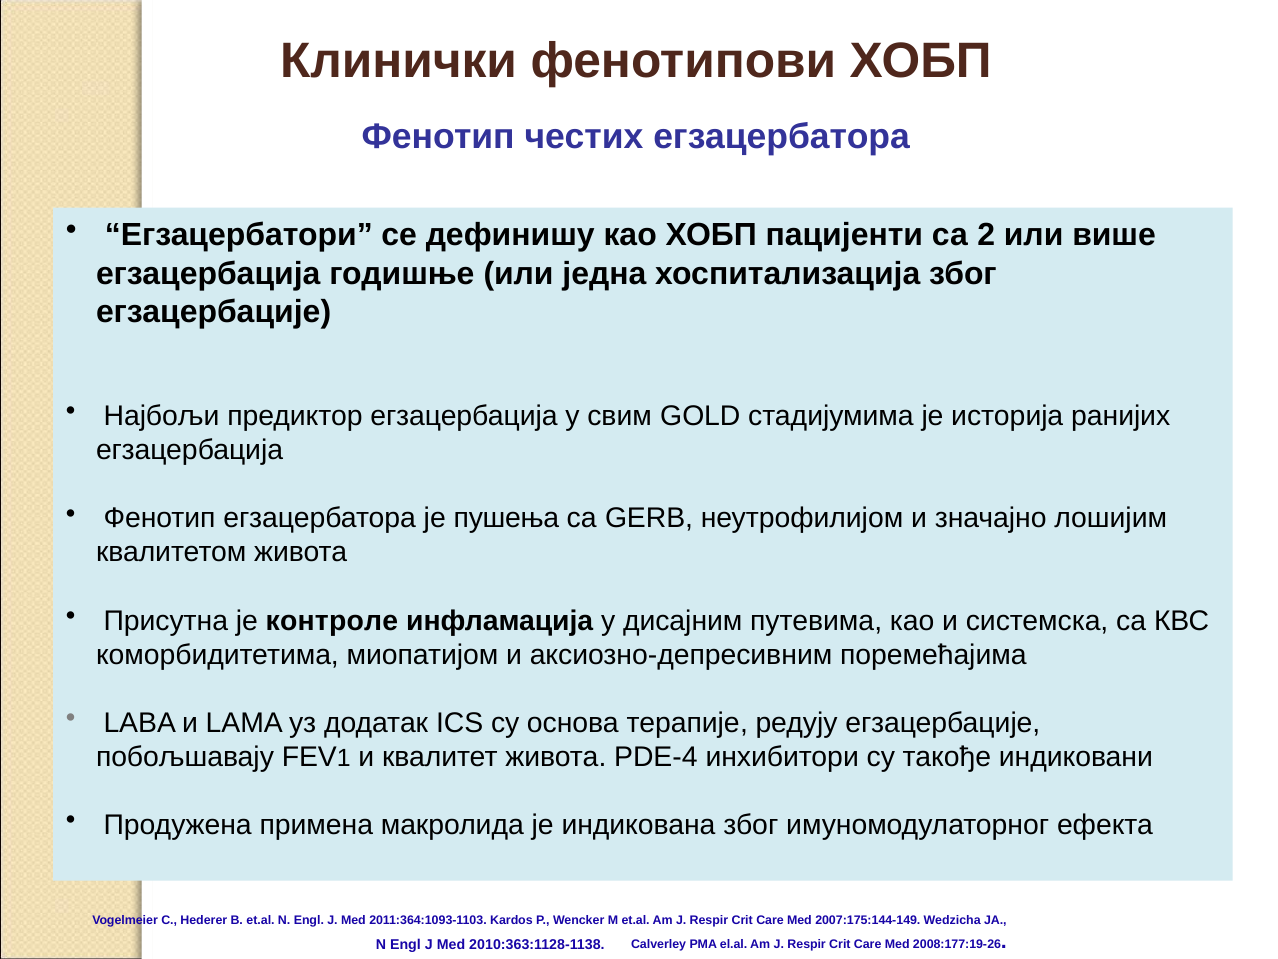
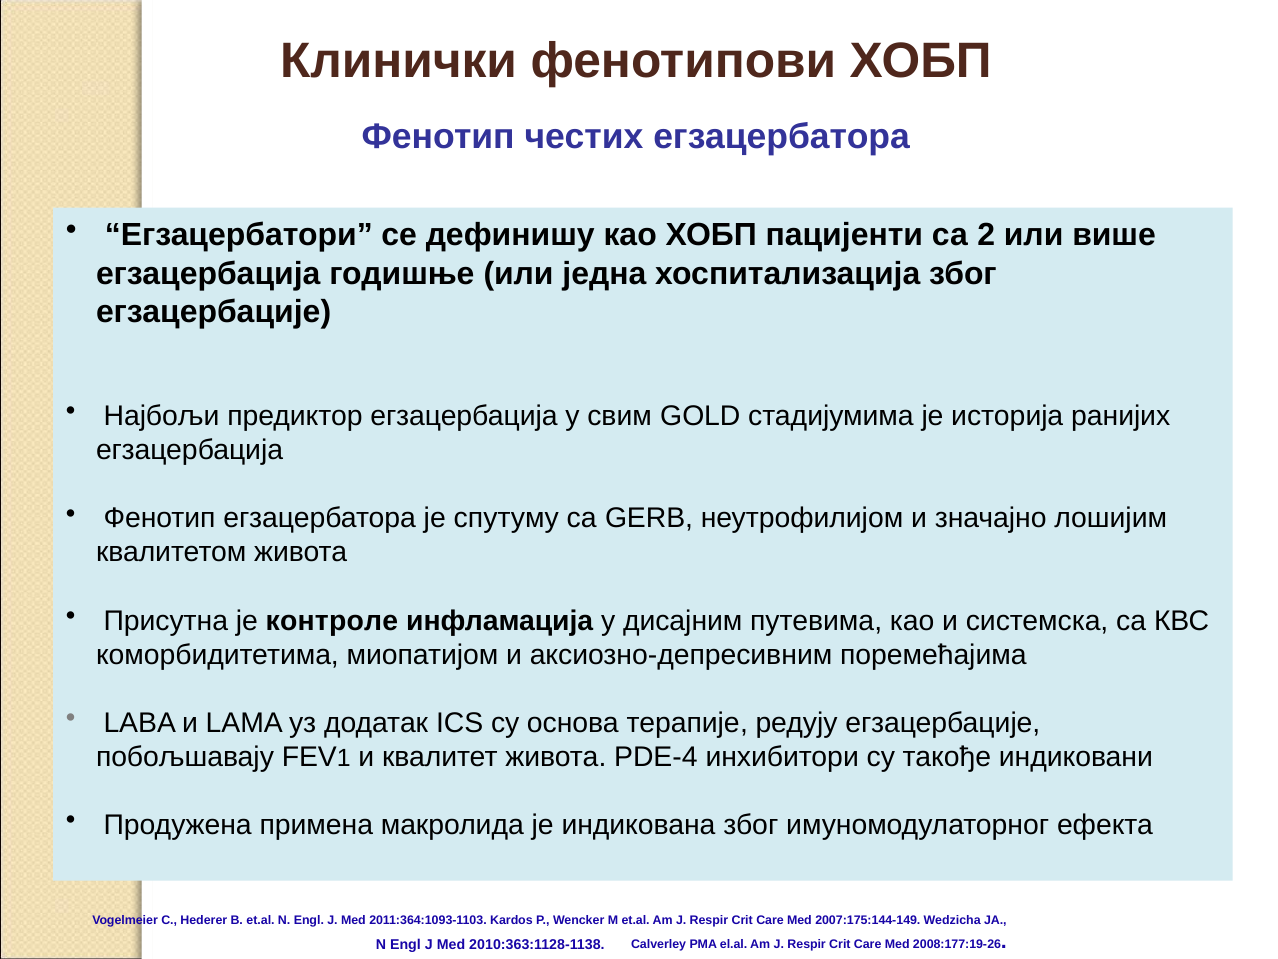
пушења: пушења -> спутуму (506, 518)
